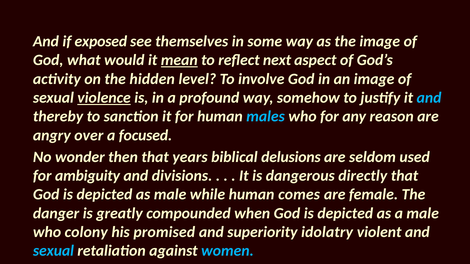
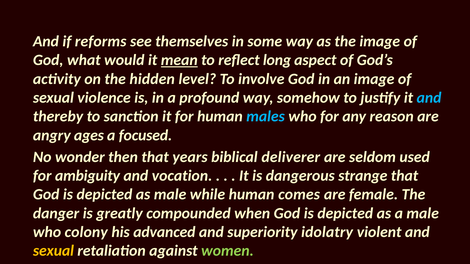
exposed: exposed -> reforms (101, 41)
next: next -> long (277, 60)
violence underline: present -> none (104, 98)
over: over -> ages (89, 135)
delusions: delusions -> deliverer (291, 157)
divisions: divisions -> vocation (182, 176)
directly: directly -> strange (363, 176)
promised: promised -> advanced (164, 232)
sexual colour: light blue -> yellow (53, 251)
women colour: light blue -> light green (227, 251)
